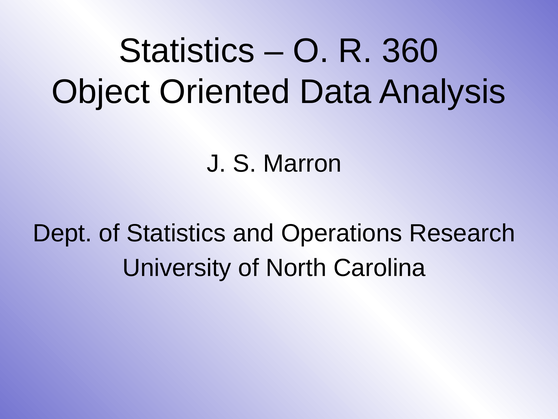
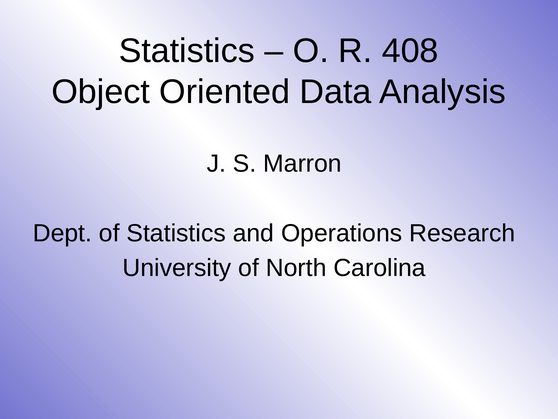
360: 360 -> 408 (410, 51)
